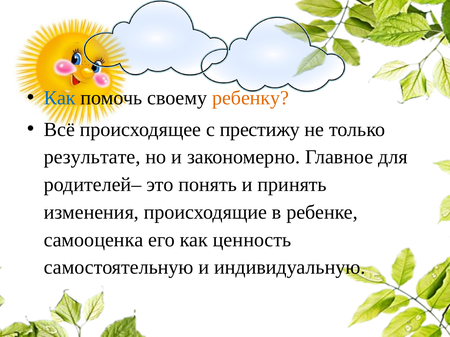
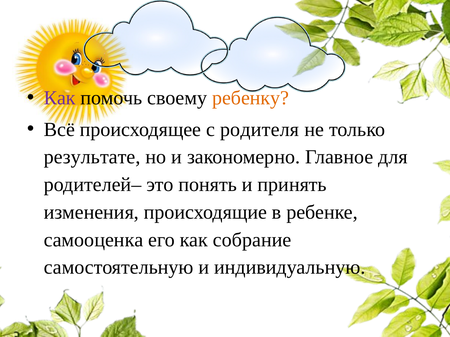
Как colour: blue -> purple (60, 98)
престижу: престижу -> родителя (260, 130)
ценность: ценность -> собрание (252, 240)
